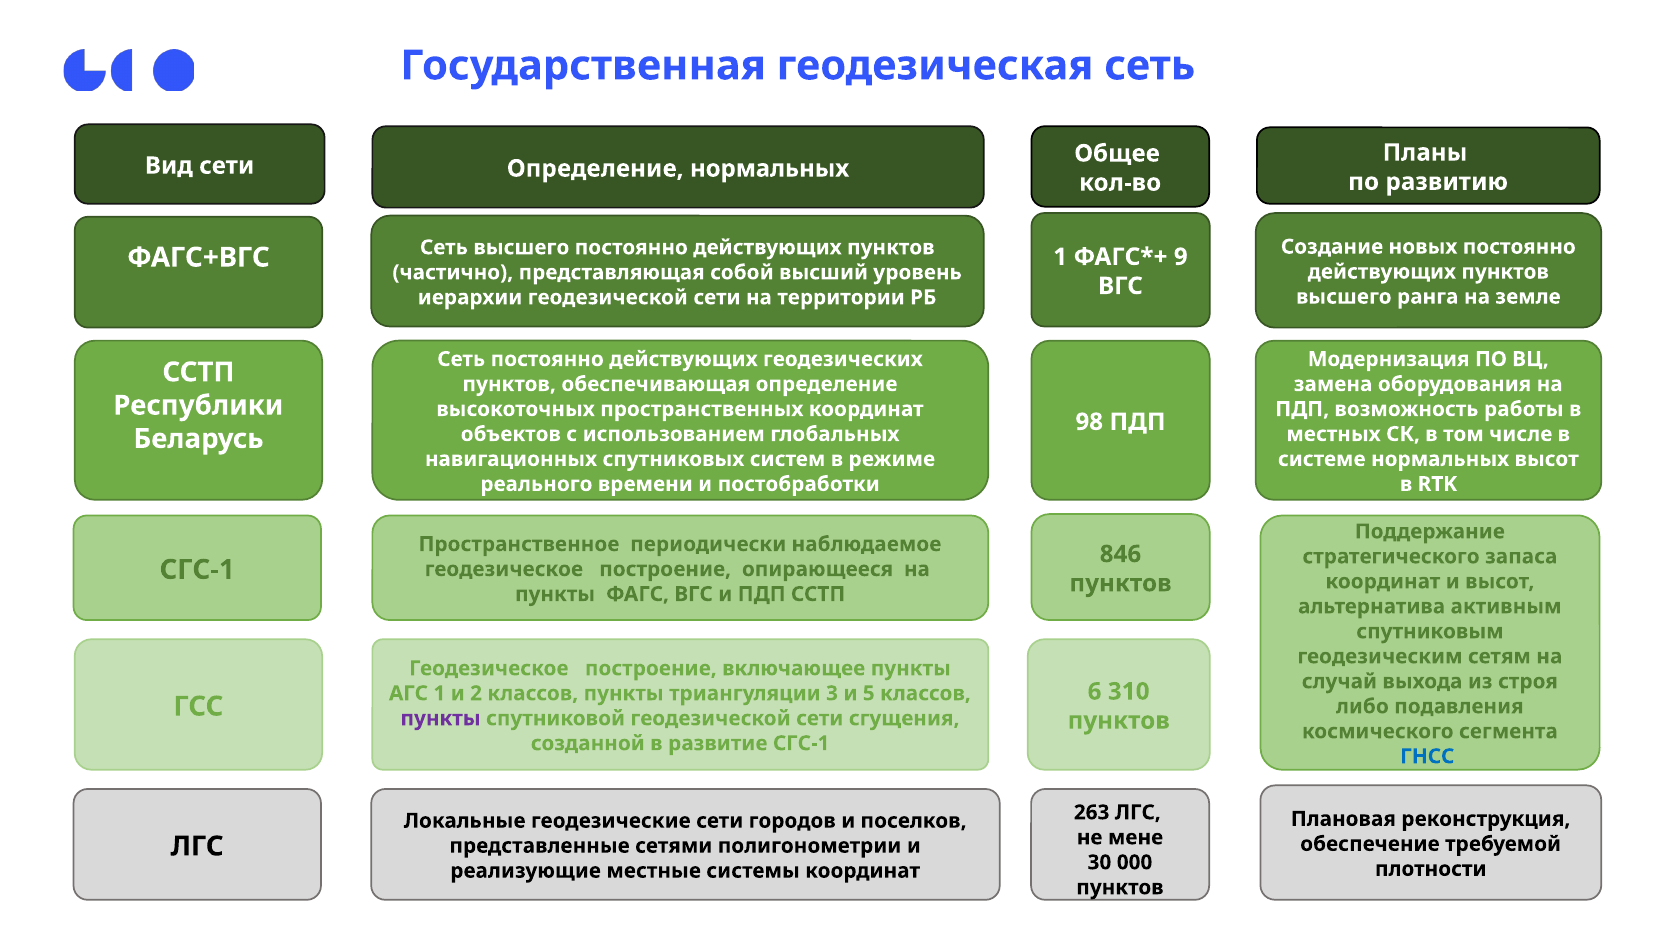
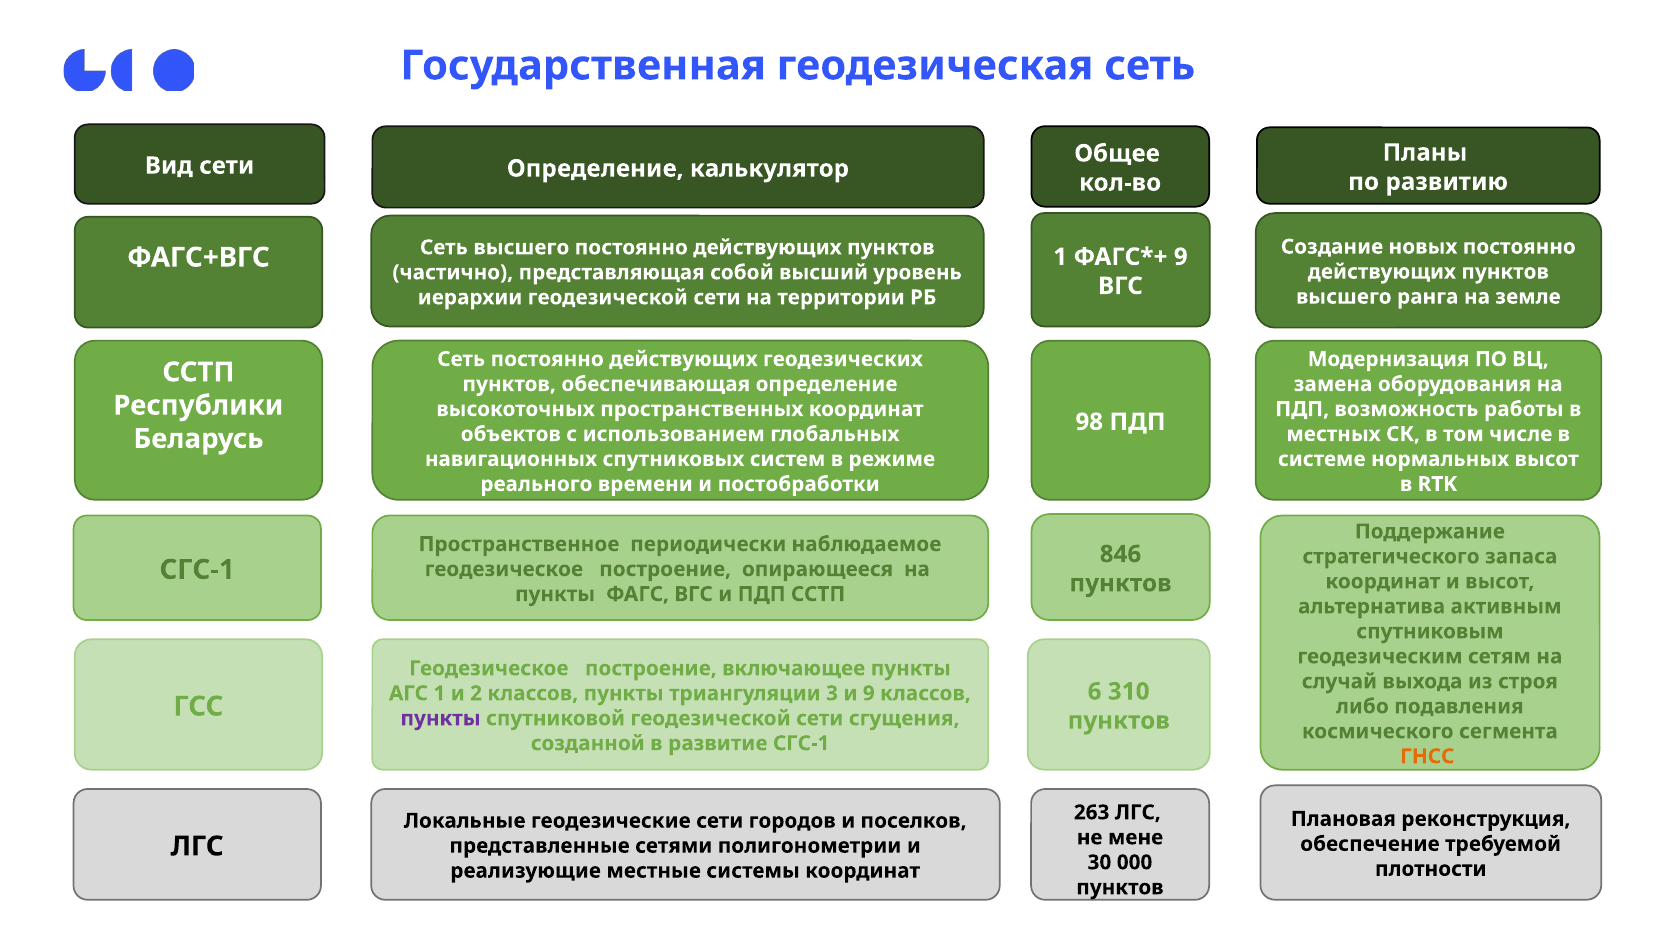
Определение нормальных: нормальных -> калькулятор (769, 169)
и 5: 5 -> 9 (869, 693)
ГНСС colour: blue -> orange (1427, 757)
